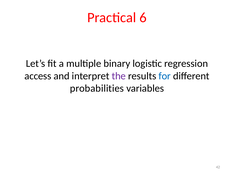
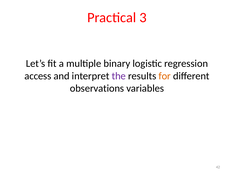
6: 6 -> 3 (143, 18)
for colour: blue -> orange (165, 76)
probabilities: probabilities -> observations (97, 89)
